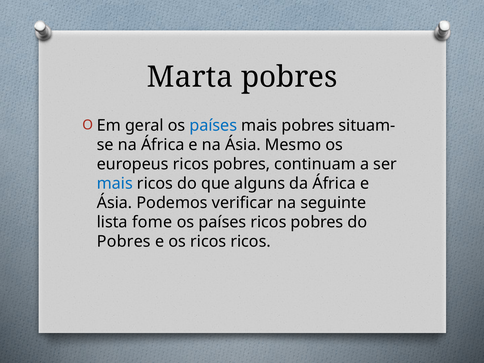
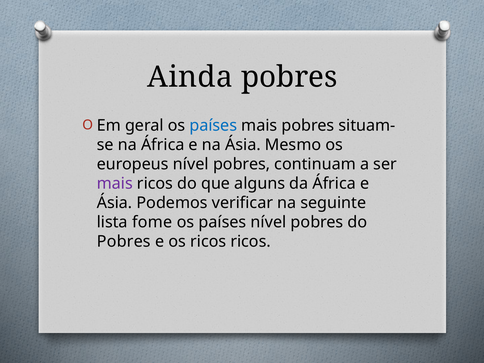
Marta: Marta -> Ainda (190, 77)
europeus ricos: ricos -> nível (191, 164)
mais colour: blue -> purple (115, 183)
países ricos: ricos -> nível (268, 222)
